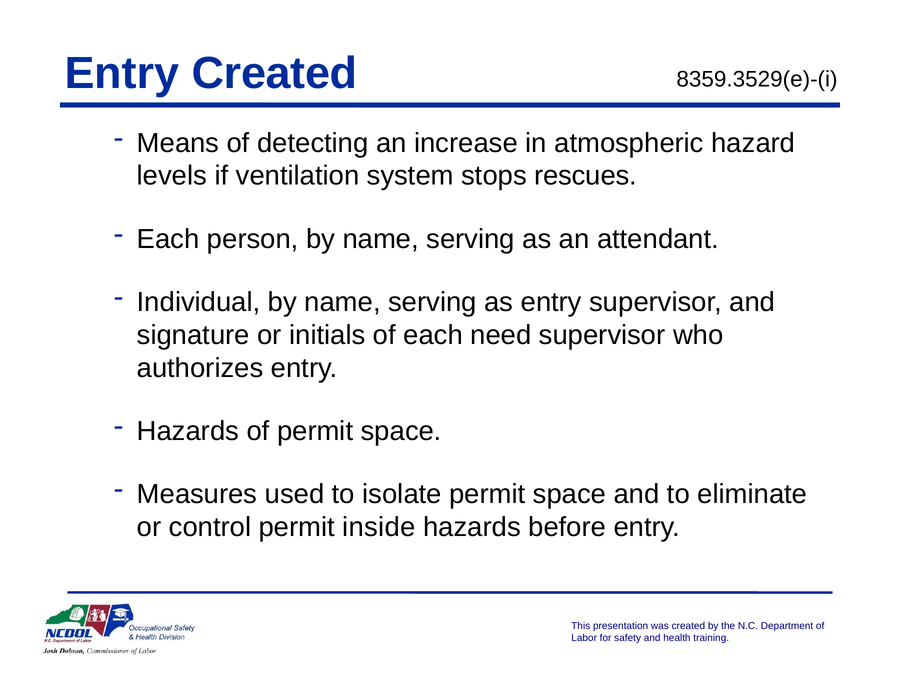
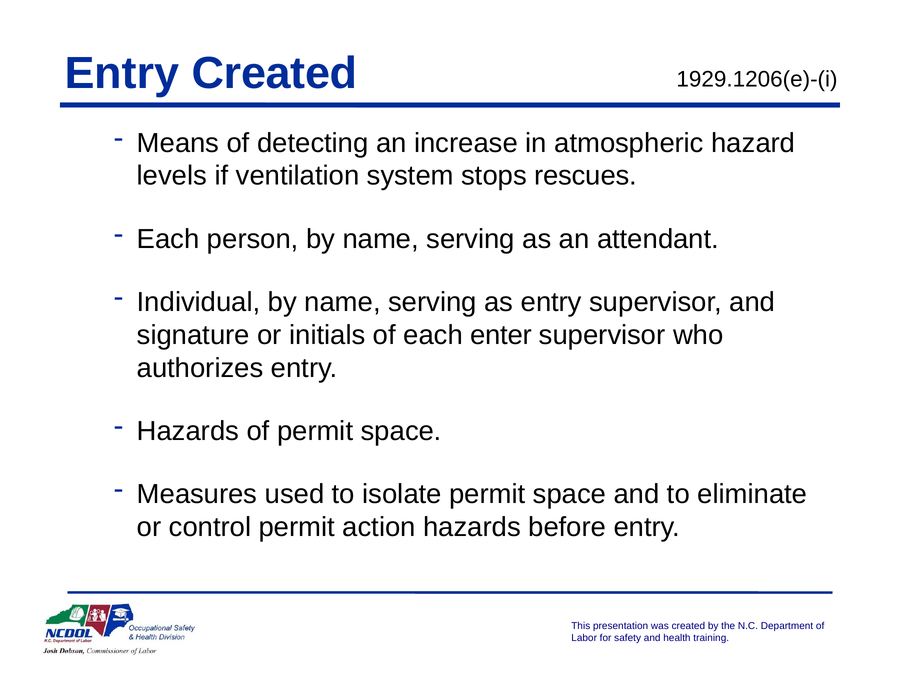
8359.3529(e)-(i: 8359.3529(e)-(i -> 1929.1206(e)-(i (757, 80)
need: need -> enter (501, 335)
inside: inside -> action (379, 527)
